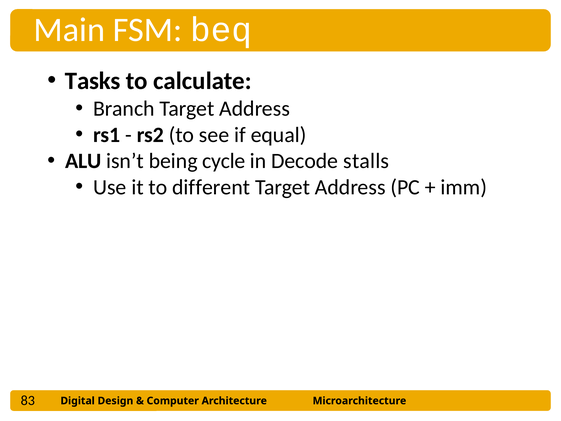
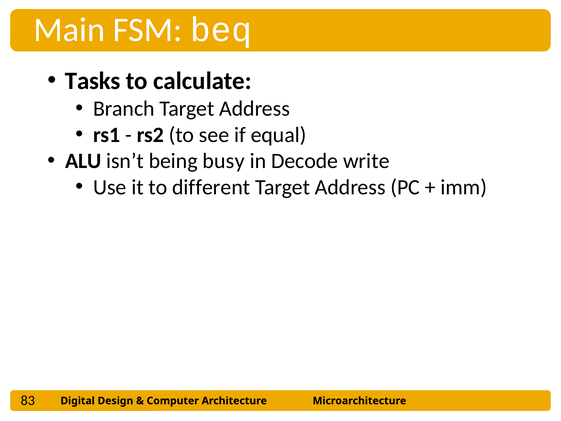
cycle: cycle -> busy (224, 161)
stalls: stalls -> write (366, 161)
